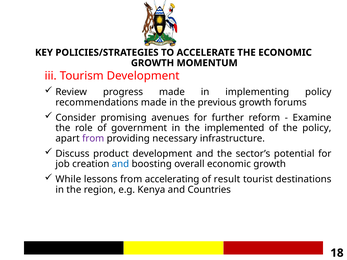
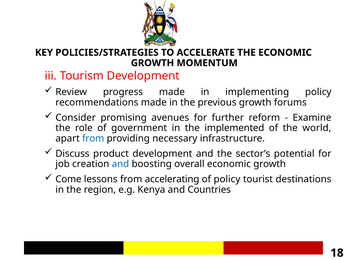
the policy: policy -> world (317, 128)
from colour: purple -> blue (93, 139)
While: While -> Come (68, 179)
of result: result -> policy (227, 179)
